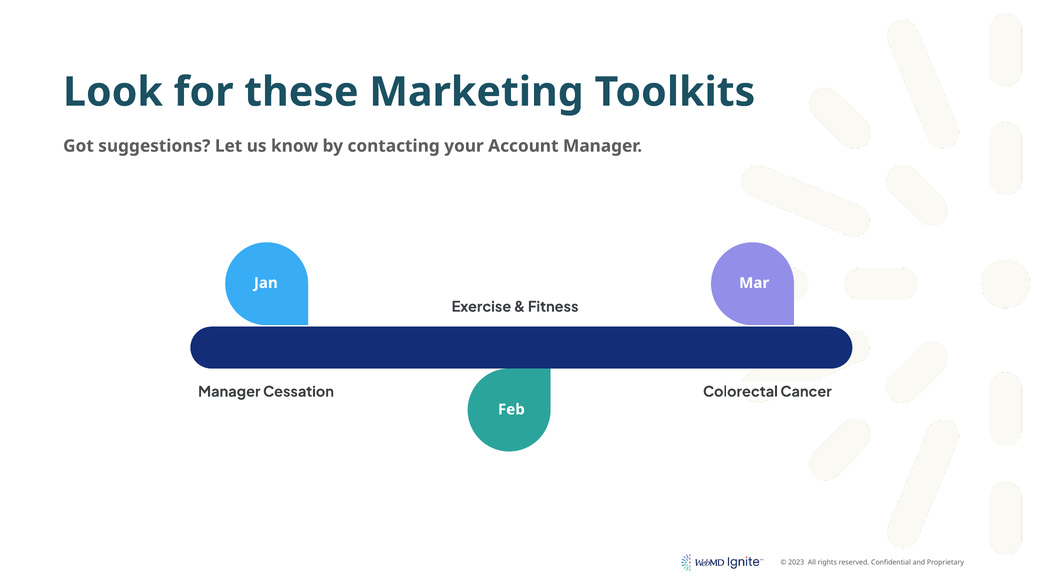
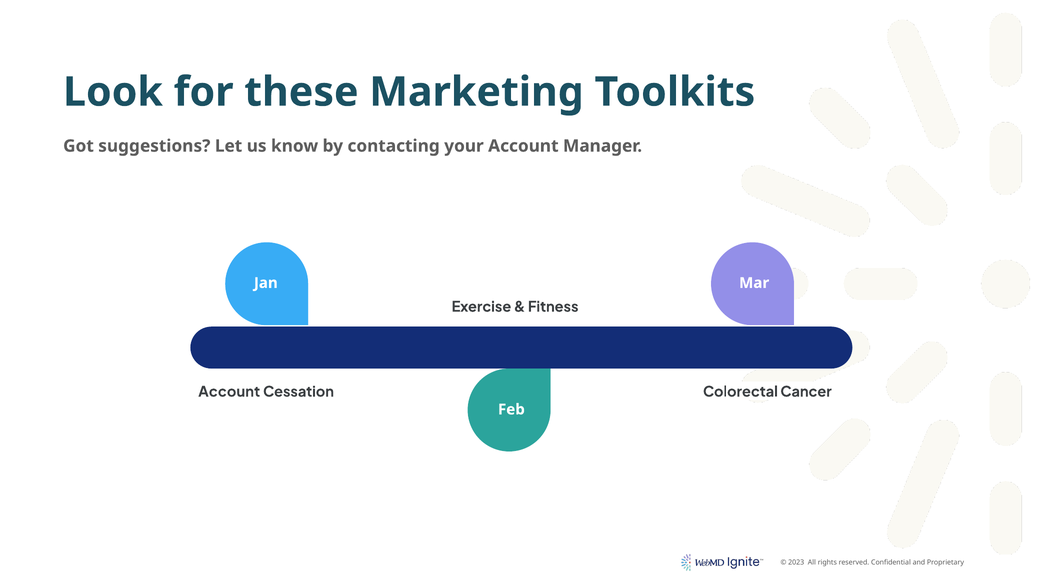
Manager: Manager -> Account (229, 392)
